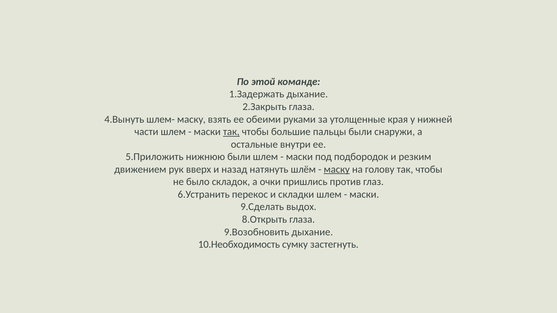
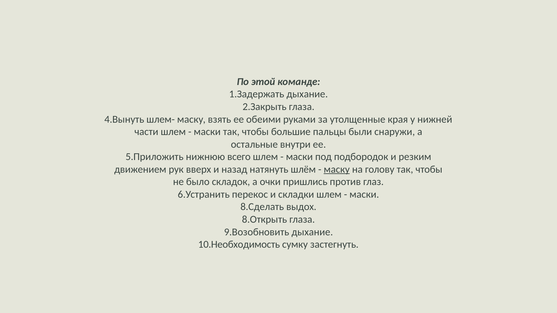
так underline: present -> none (231, 132)
нижнюю были: были -> всего (239, 157)
9.Сделать: 9.Сделать -> 8.Сделать (262, 207)
